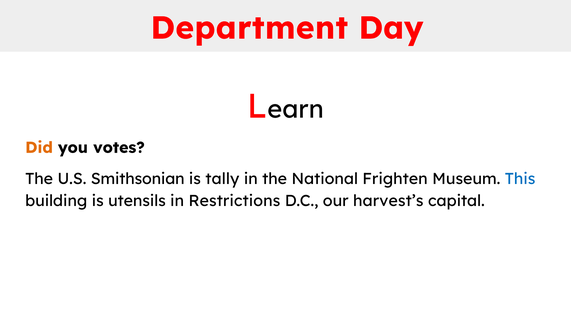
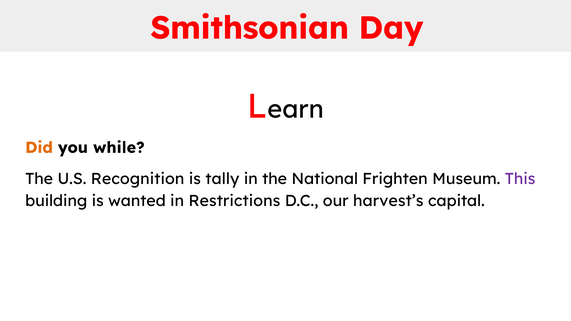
Department: Department -> Smithsonian (250, 28)
votes: votes -> while (119, 148)
Smithsonian: Smithsonian -> Recognition (138, 179)
This colour: blue -> purple (520, 179)
utensils: utensils -> wanted (137, 201)
